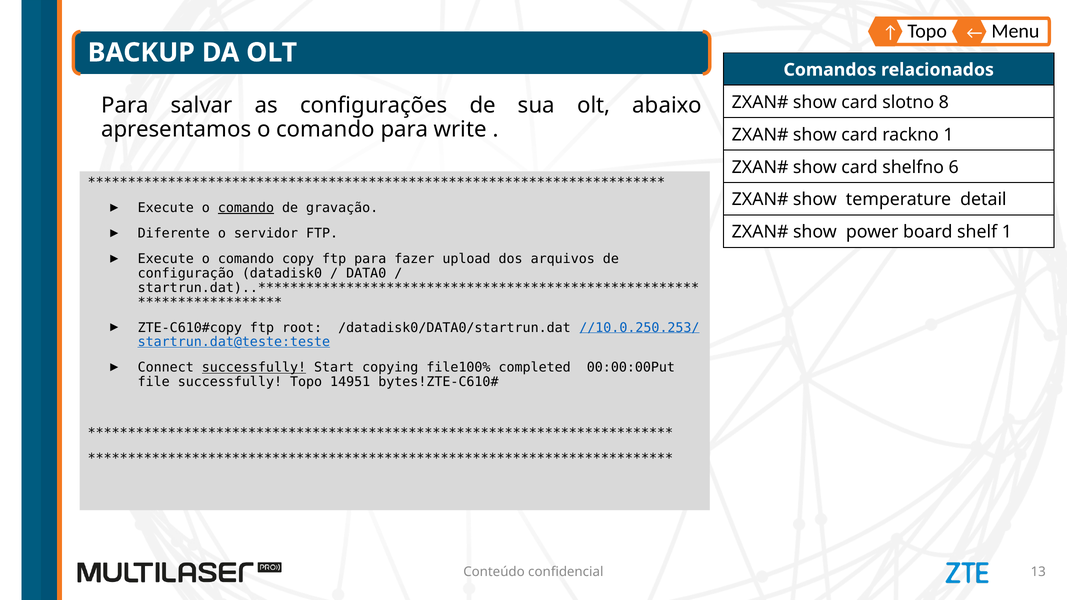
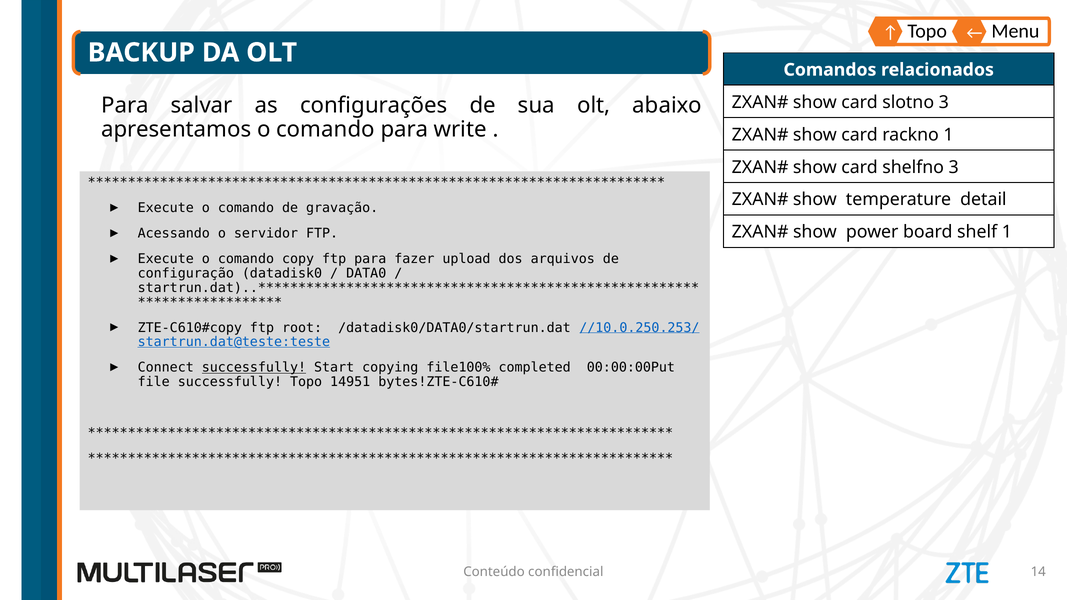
slotno 8: 8 -> 3 (944, 102)
shelfno 6: 6 -> 3 (954, 167)
comando underline: present -> none (246, 208)
Diferente: Diferente -> Acessando (174, 234)
13: 13 -> 14 (1038, 572)
